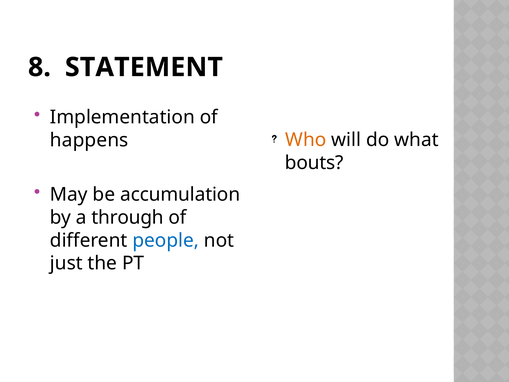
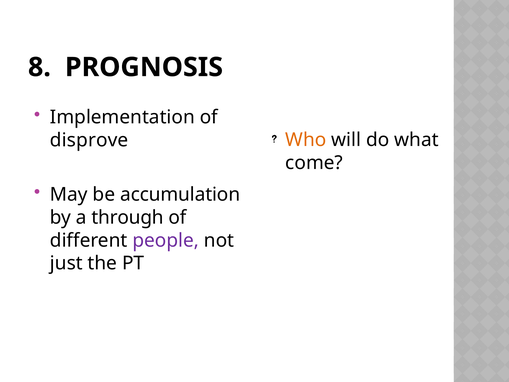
STATEMENT: STATEMENT -> PROGNOSIS (144, 67)
happens: happens -> disprove (89, 140)
bouts: bouts -> come (314, 163)
people colour: blue -> purple (166, 240)
